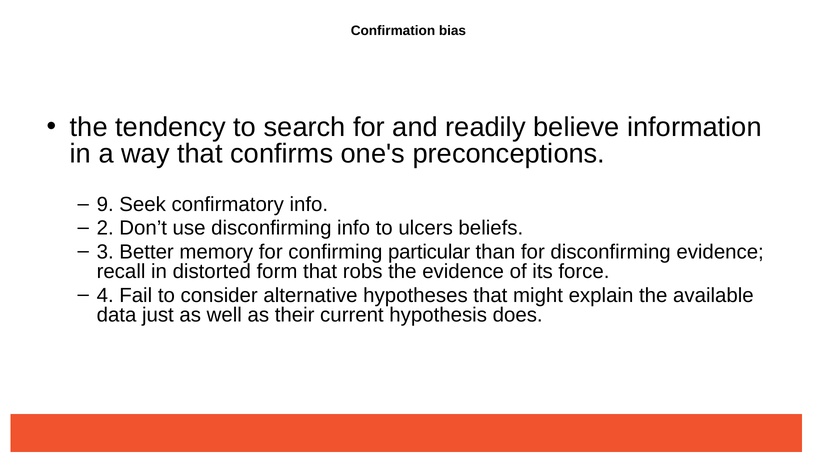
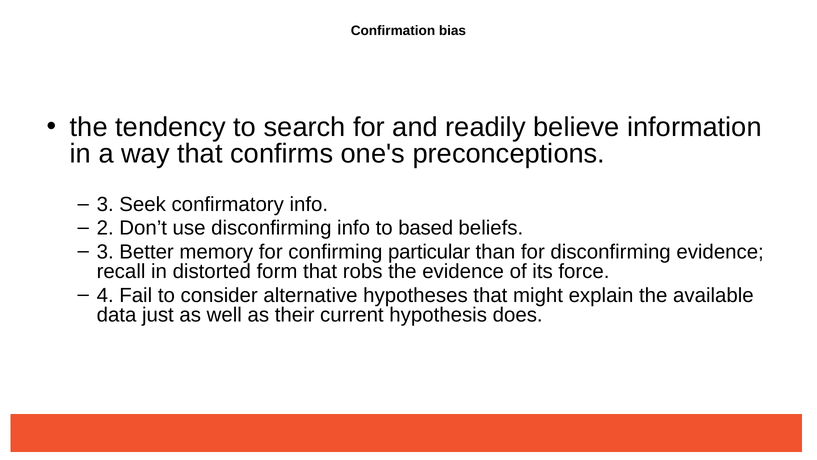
9: 9 -> 3 (105, 204)
ulcers: ulcers -> based (426, 228)
